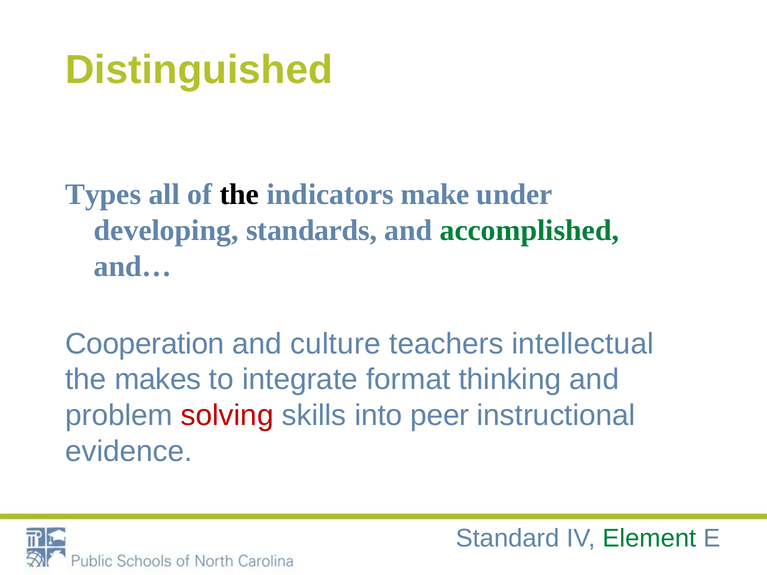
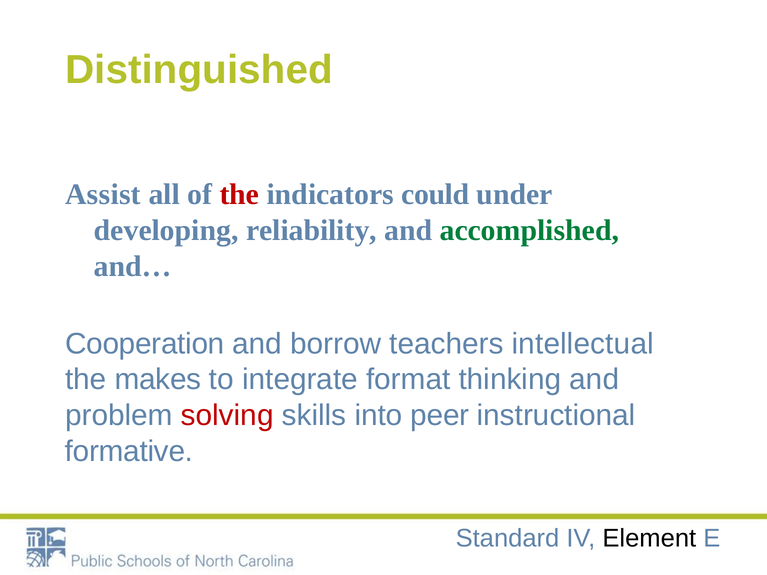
Types: Types -> Assist (103, 195)
the colour: black -> red (239, 195)
make: make -> could (435, 195)
standards: standards -> reliability (311, 231)
culture: culture -> borrow (336, 344)
evidence: evidence -> formative (129, 451)
Element colour: green -> black (649, 539)
